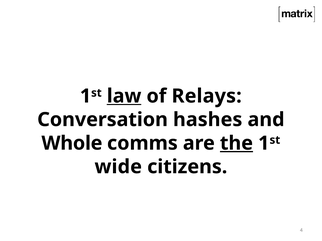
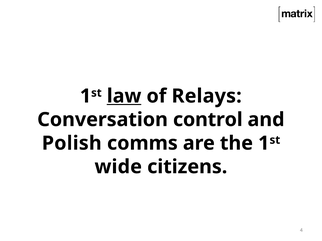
hashes: hashes -> control (208, 120)
Whole: Whole -> Polish (72, 143)
the underline: present -> none (236, 143)
